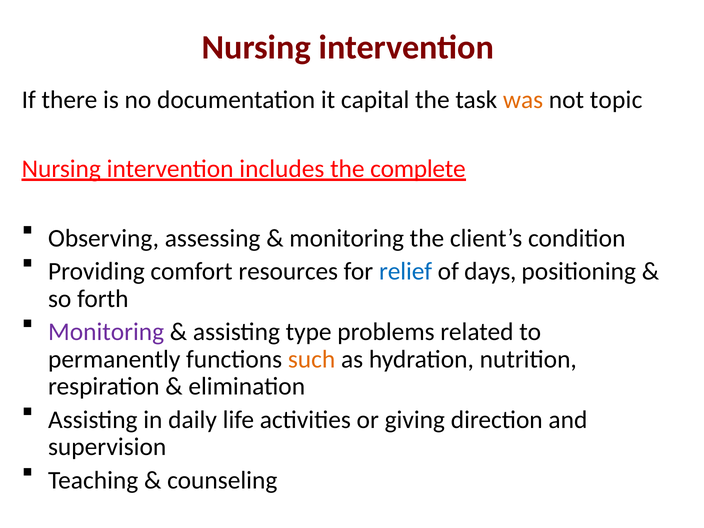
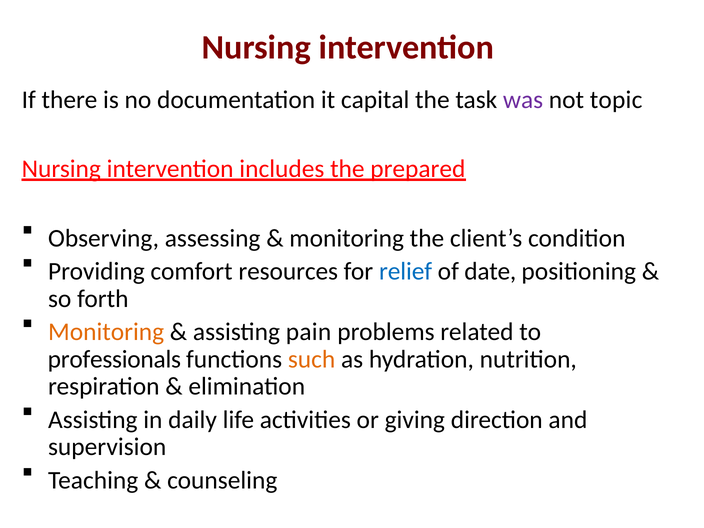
was colour: orange -> purple (523, 100)
complete: complete -> prepared (418, 169)
days: days -> date (490, 271)
Monitoring colour: purple -> orange (106, 332)
type: type -> pain (309, 332)
permanently: permanently -> professionals (114, 359)
